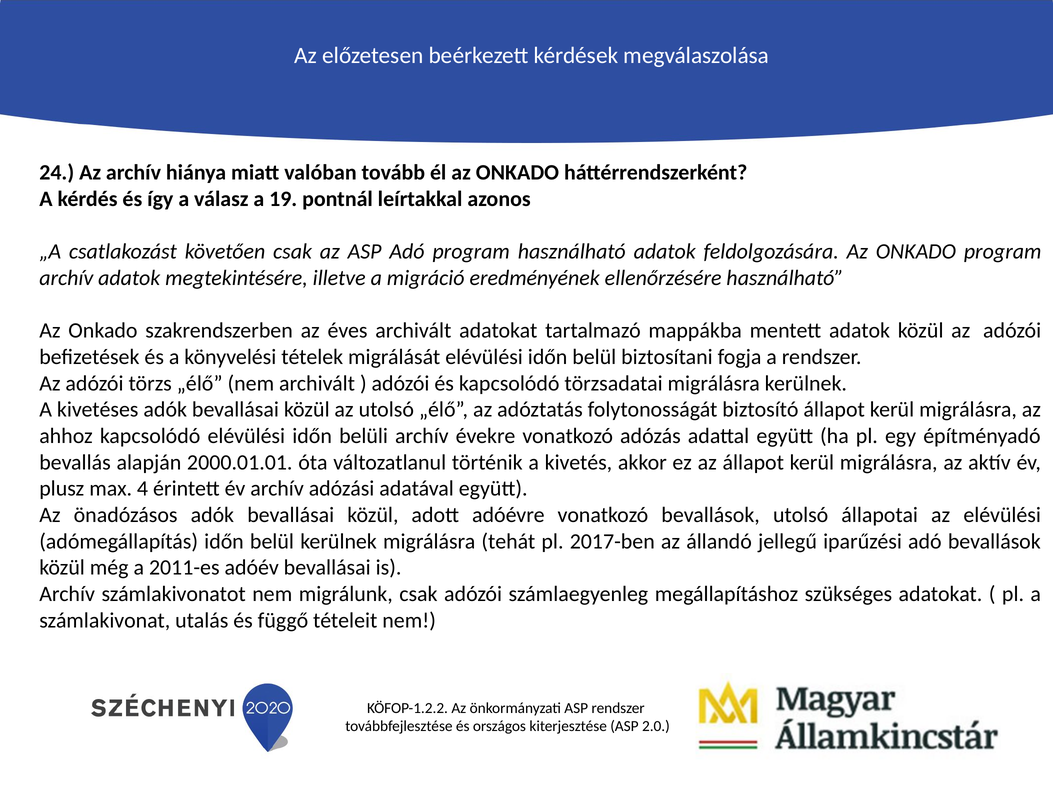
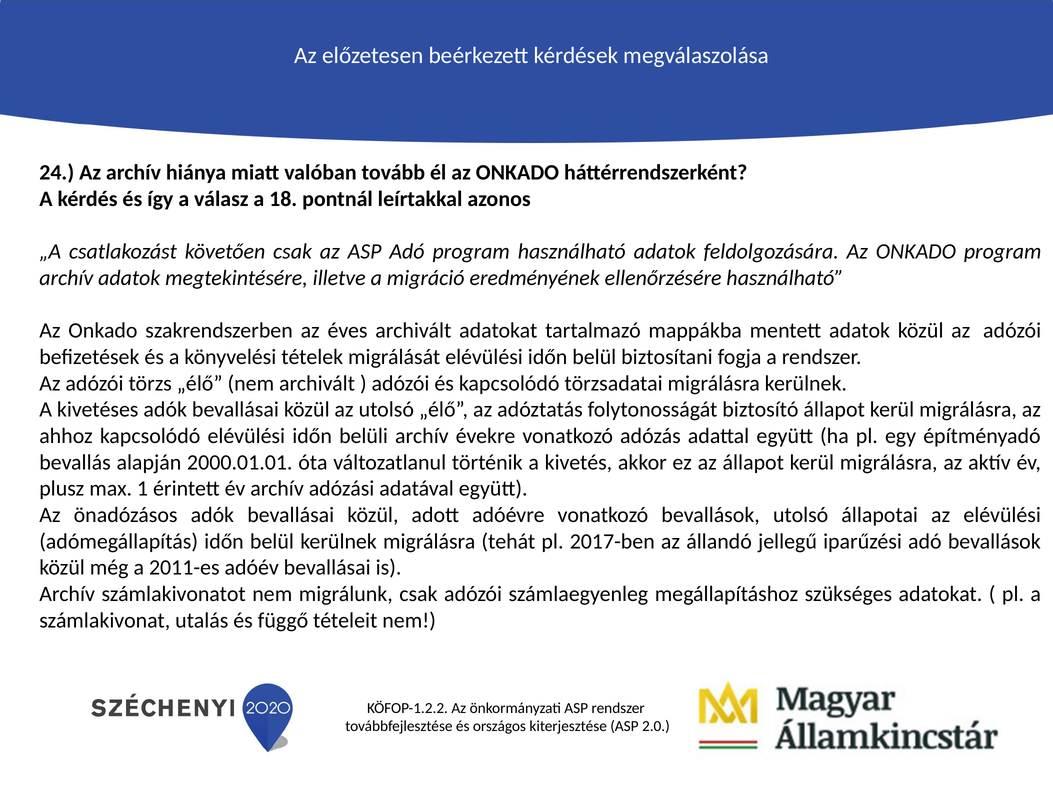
19: 19 -> 18 (283, 199)
4: 4 -> 1 (143, 489)
